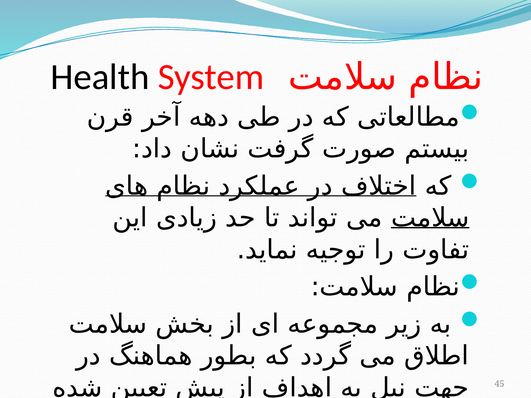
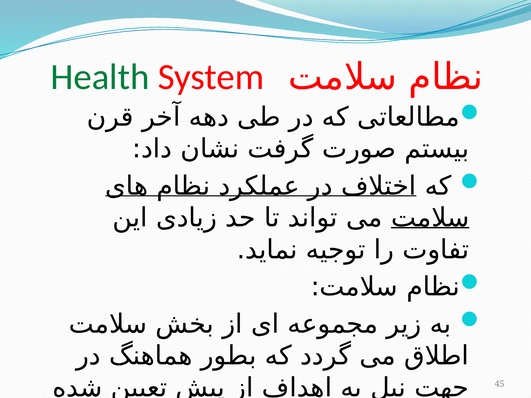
Health colour: black -> green (100, 77)
